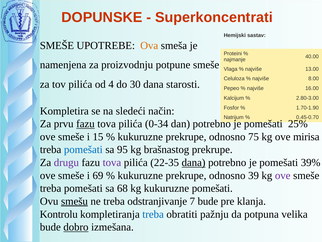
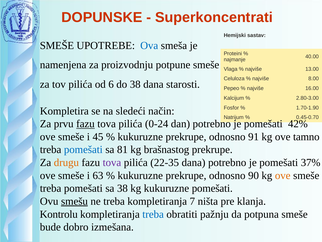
Ova colour: orange -> blue (149, 45)
4: 4 -> 6 (111, 84)
do 30: 30 -> 38 (135, 84)
0-34: 0-34 -> 0-24 (157, 124)
25%: 25% -> 42% (298, 124)
15: 15 -> 45 (98, 137)
75: 75 -> 91 (254, 137)
mirisa: mirisa -> tamno (306, 137)
95: 95 -> 81 (122, 149)
drugu colour: purple -> orange (66, 162)
dana underline: present -> none (194, 162)
39%: 39% -> 37% (311, 162)
69: 69 -> 63 (98, 175)
39: 39 -> 90 (254, 175)
ove colour: purple -> orange (283, 175)
sa 68: 68 -> 38 (122, 188)
treba odstranjivanje: odstranjivanje -> kompletiranja (157, 201)
7 bude: bude -> ništa (208, 201)
potpuna velika: velika -> smeše (295, 214)
dobro underline: present -> none (76, 227)
